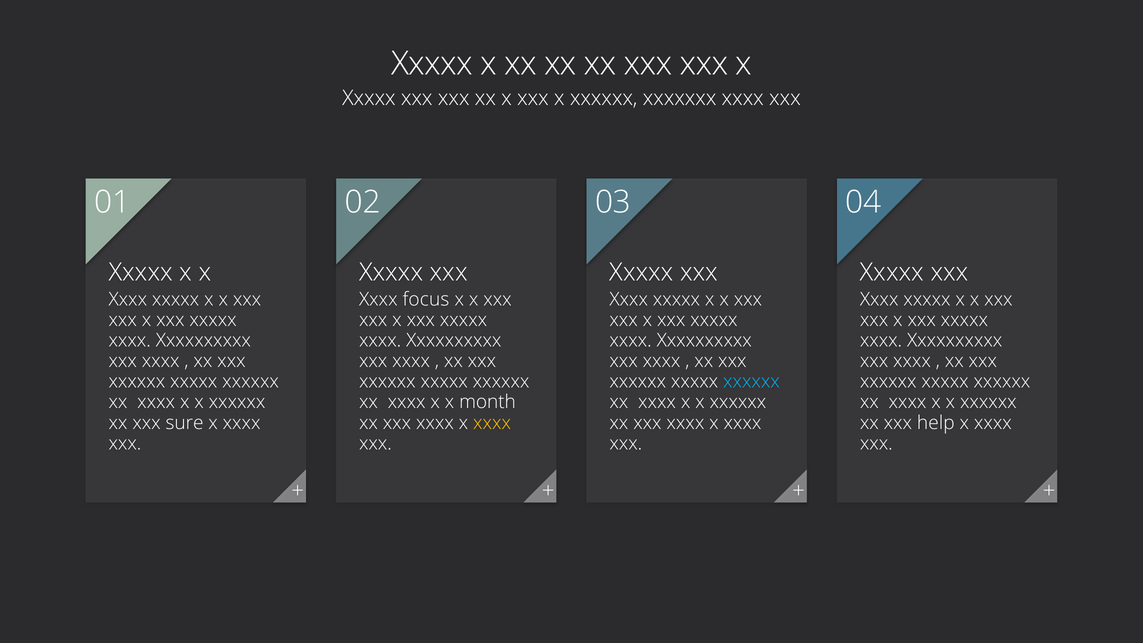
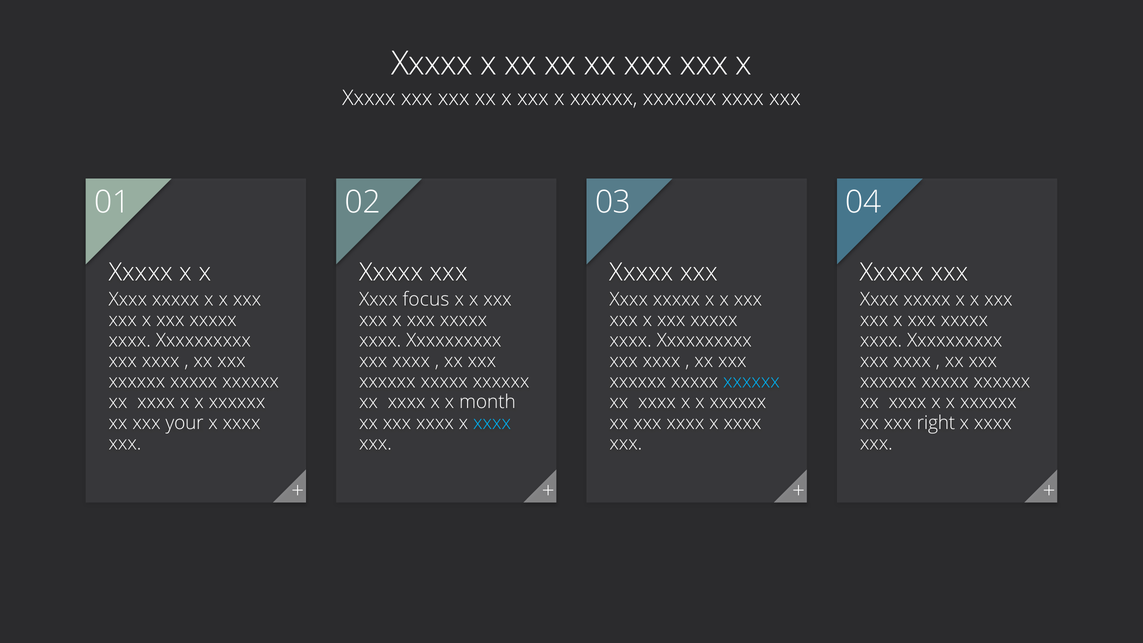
sure: sure -> your (185, 423)
xxxx colour: yellow -> light blue (492, 423)
help: help -> right (936, 423)
